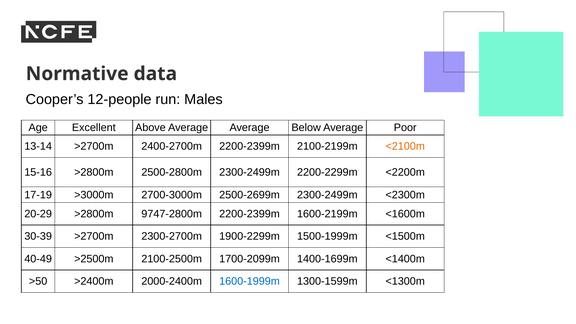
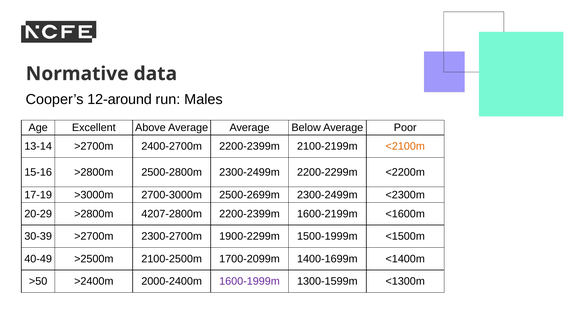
12-people: 12-people -> 12-around (120, 99)
9747-2800m: 9747-2800m -> 4207-2800m (172, 214)
1600-1999m colour: blue -> purple (250, 281)
